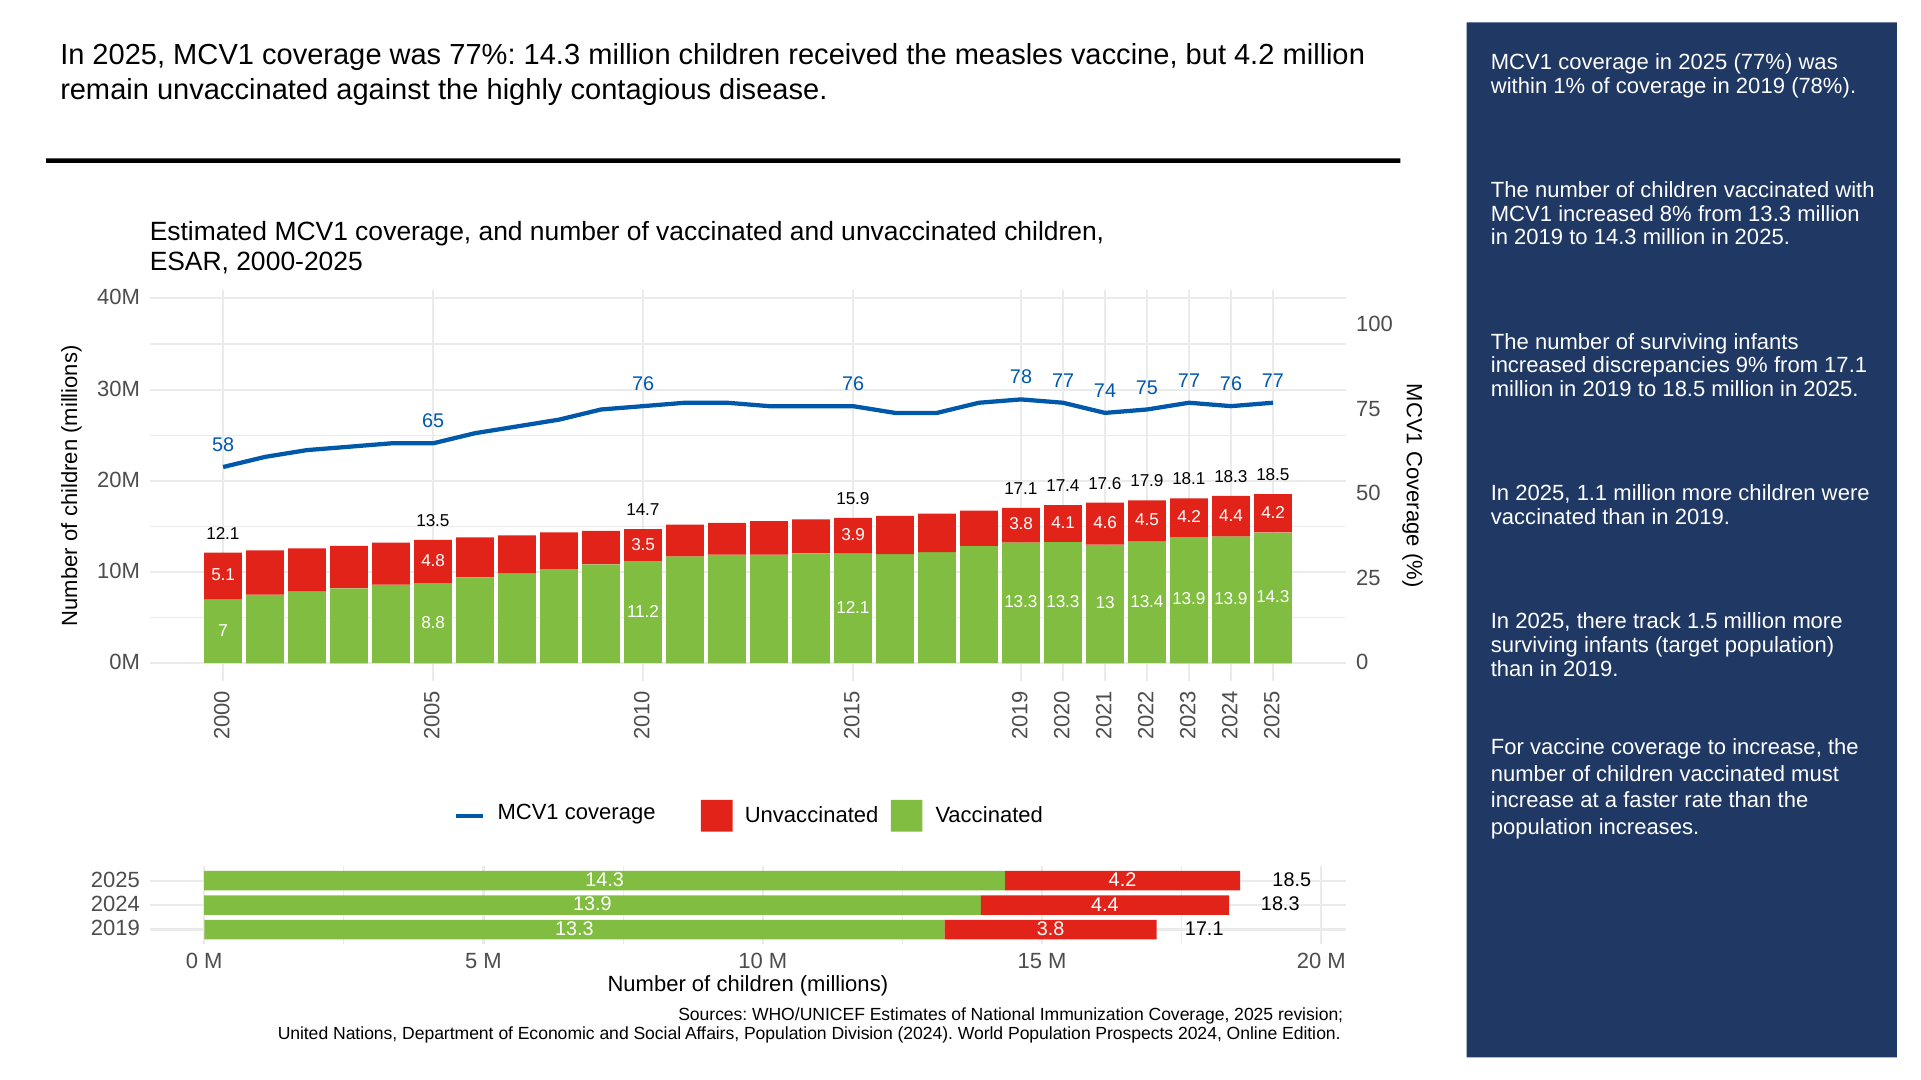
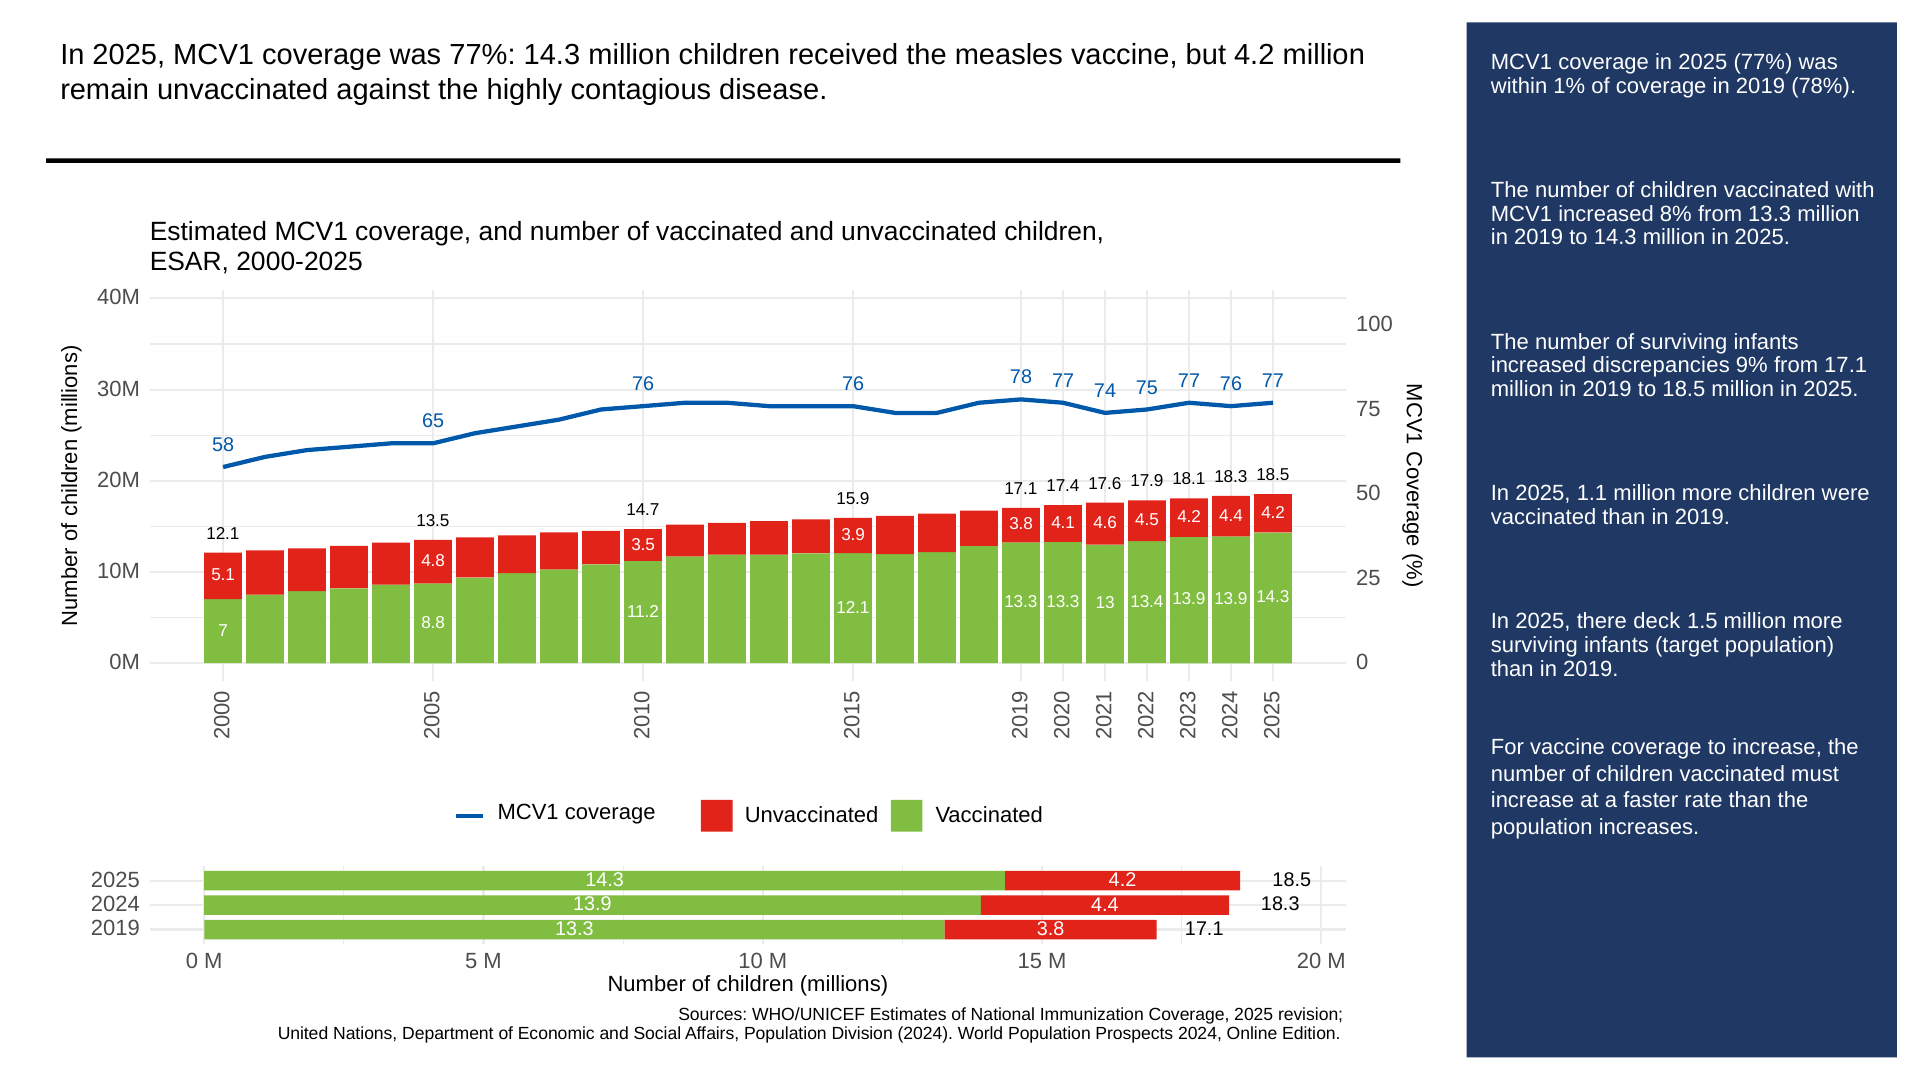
track: track -> deck (1657, 622)
